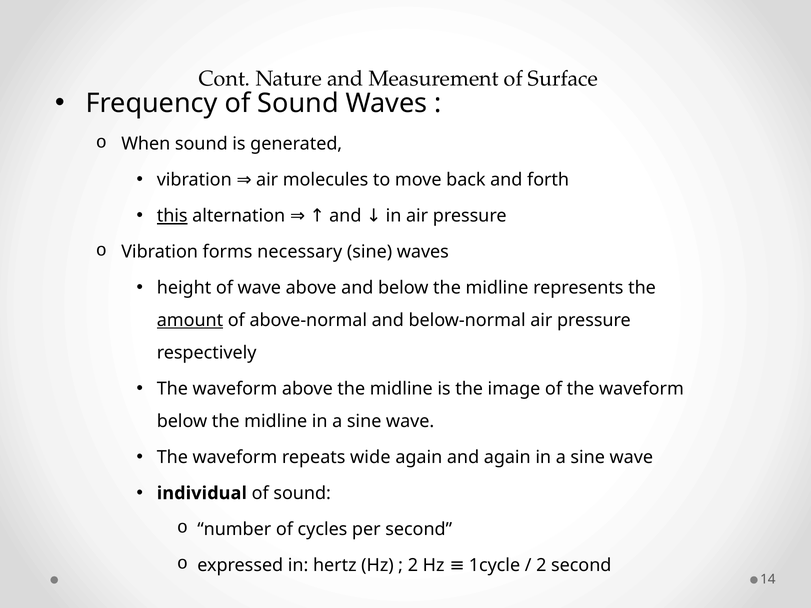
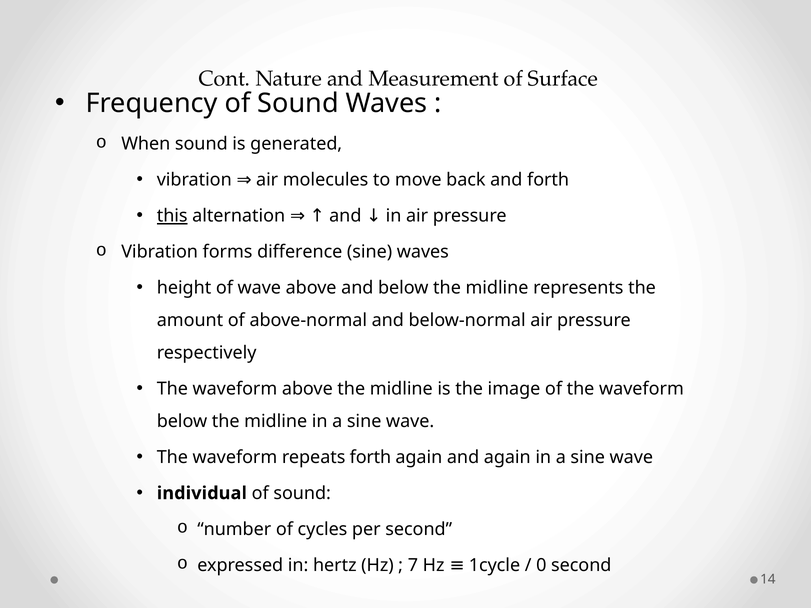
necessary: necessary -> difference (300, 252)
amount underline: present -> none (190, 321)
repeats wide: wide -> forth (370, 457)
2: 2 -> 7 (413, 565)
2: 2 -> 0 (541, 565)
